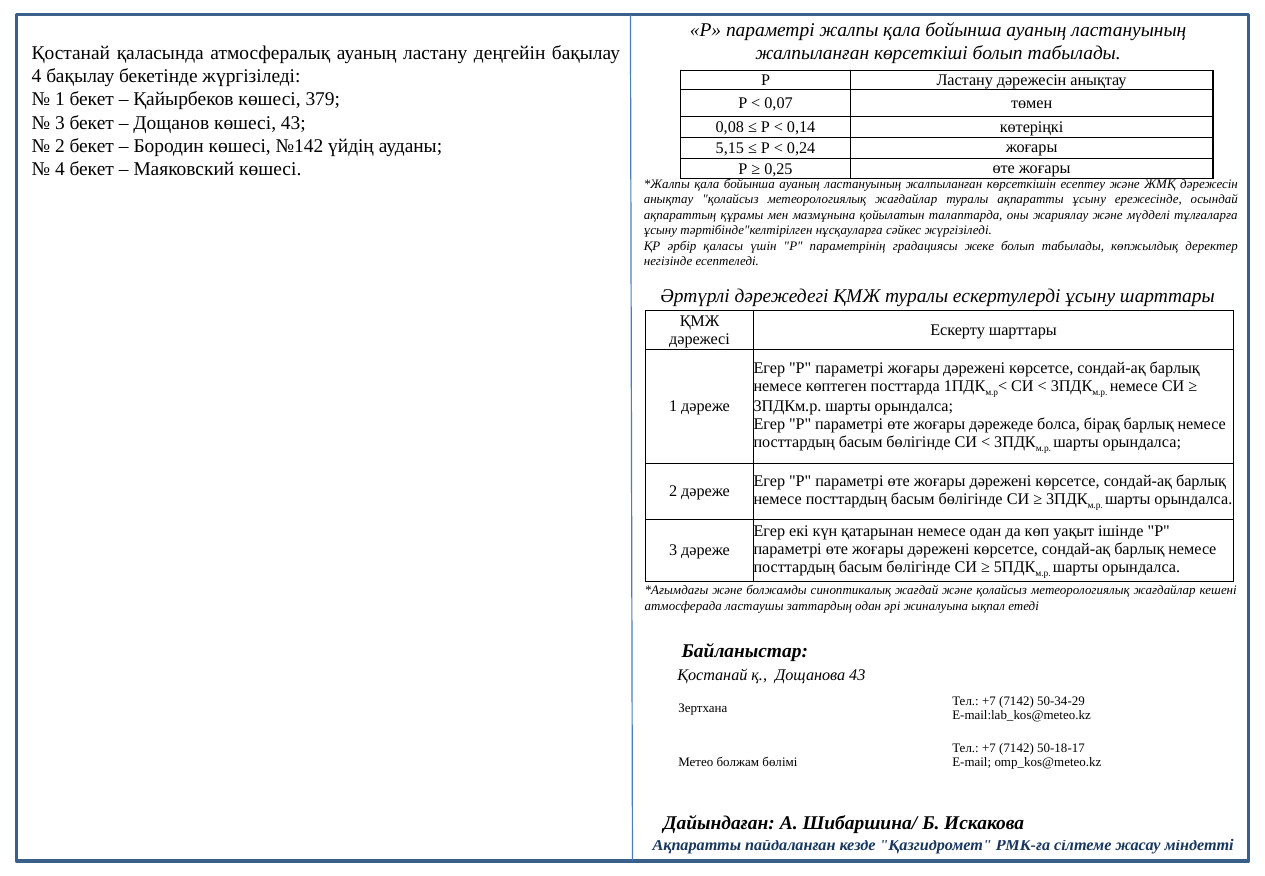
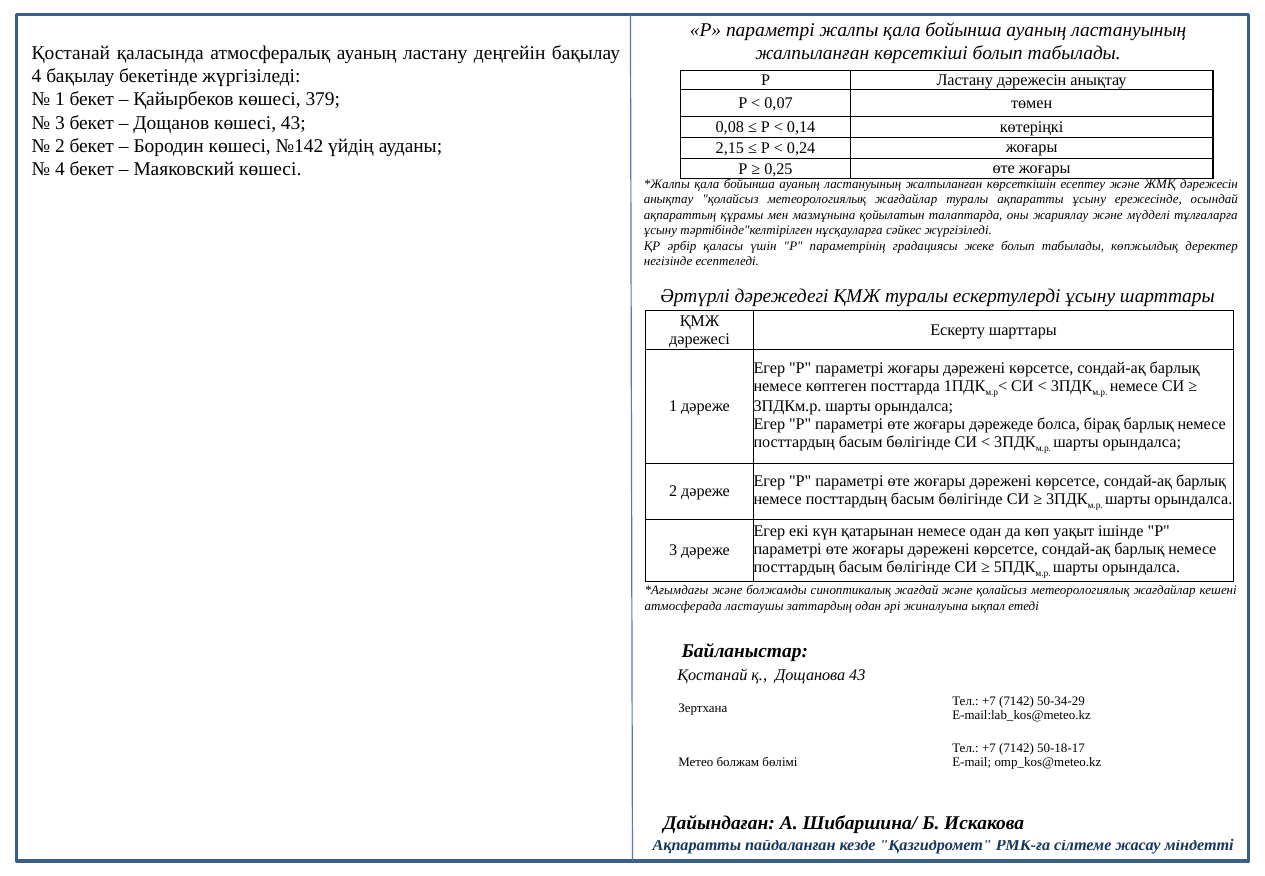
5,15: 5,15 -> 2,15 (730, 148)
